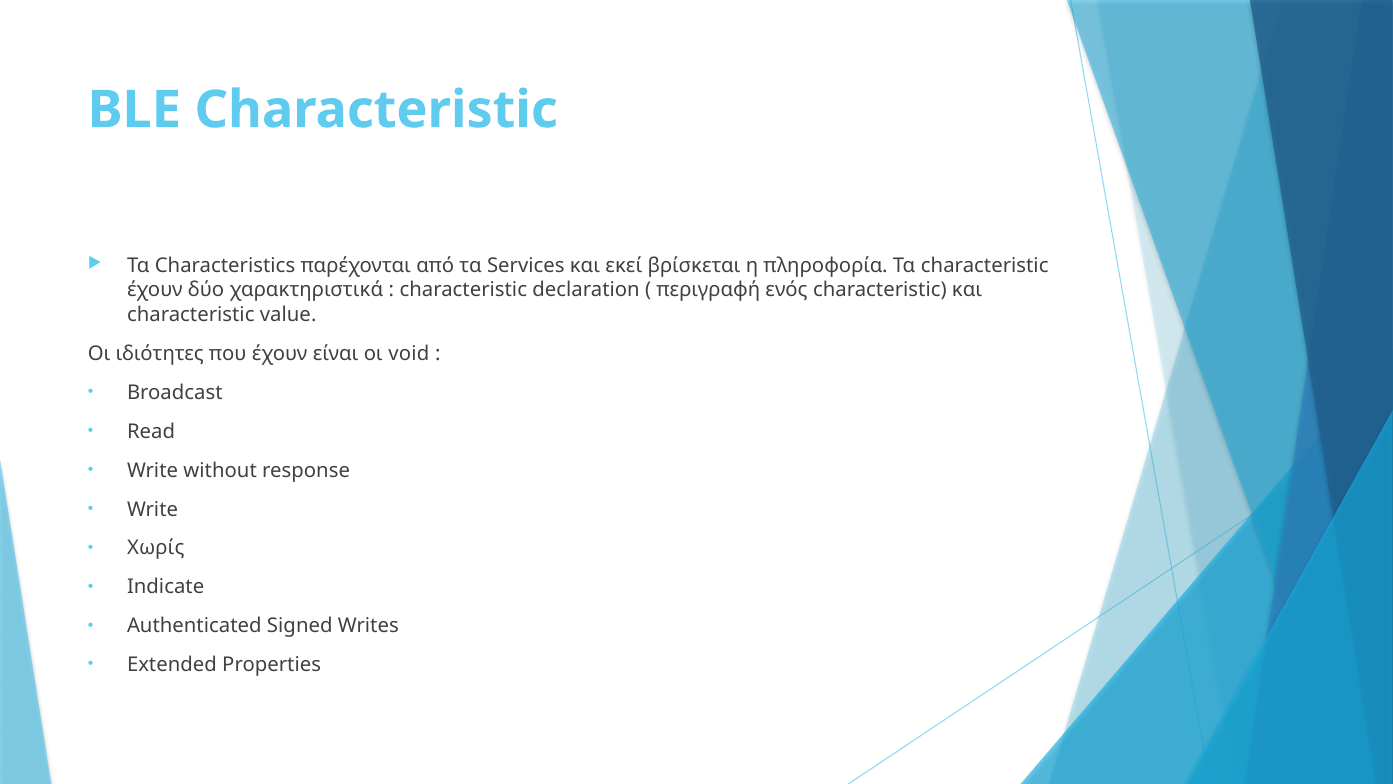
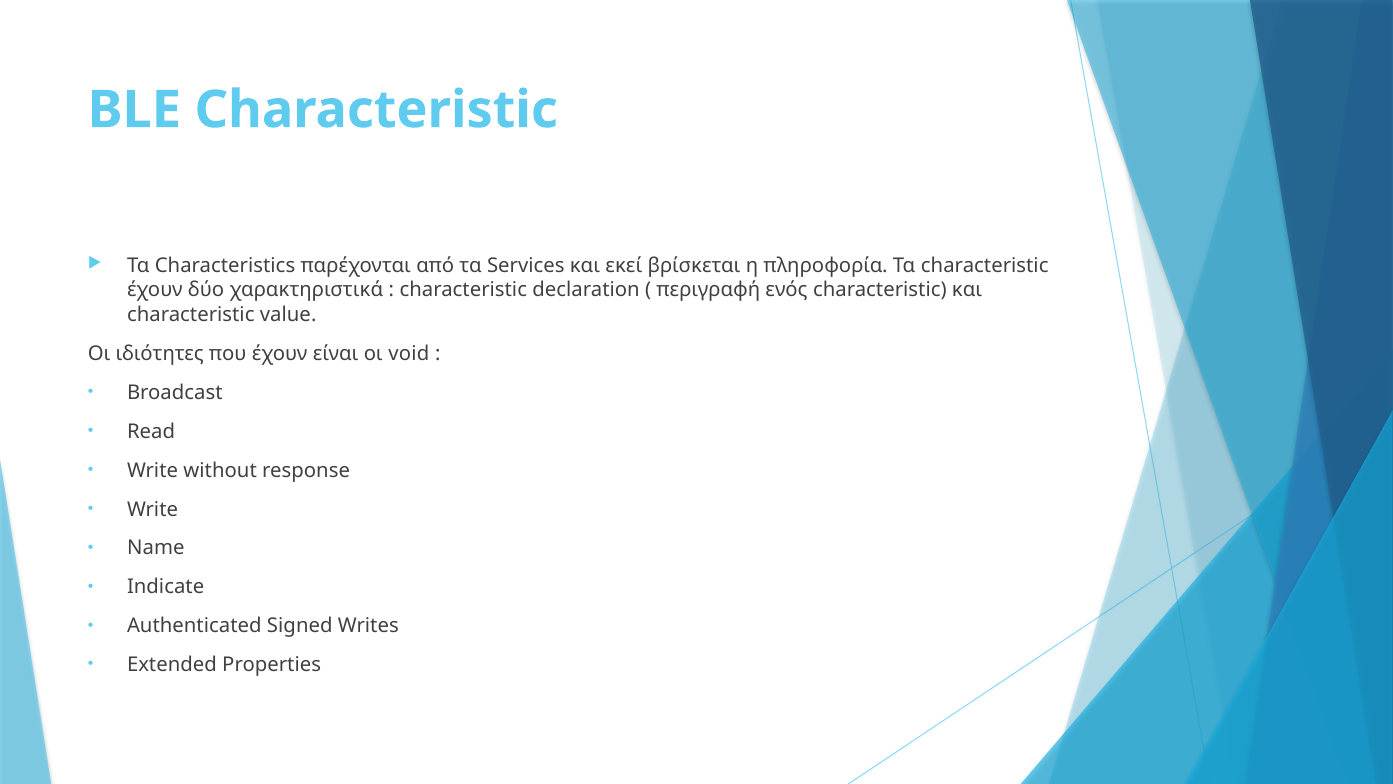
Χωρίς: Χωρίς -> Name (156, 548)
